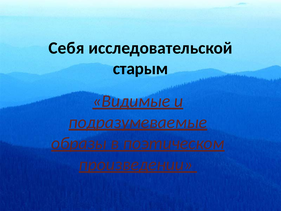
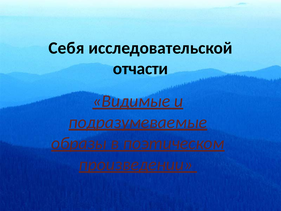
старым: старым -> отчасти (141, 69)
